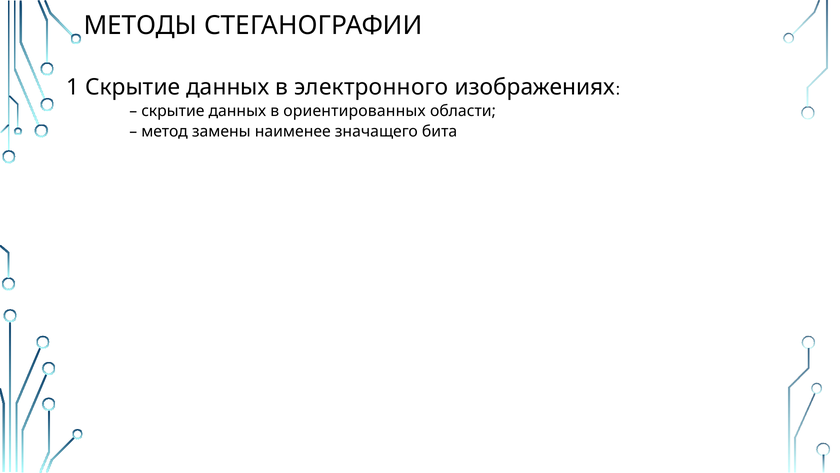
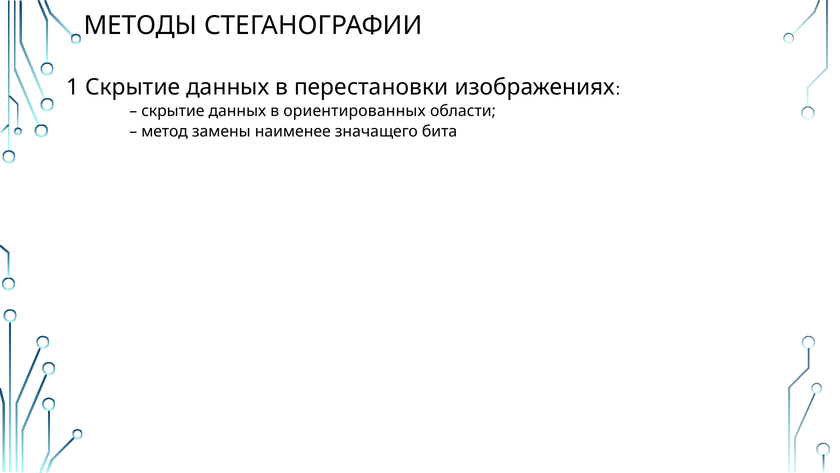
электронного: электронного -> перестановки (371, 87)
